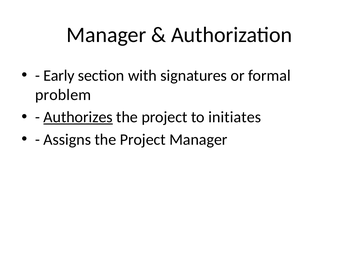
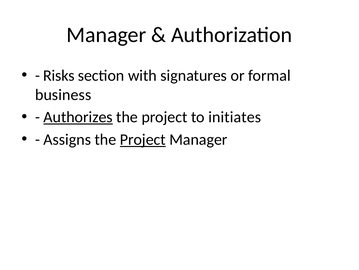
Early: Early -> Risks (59, 75)
problem: problem -> business (63, 94)
Project underline: none -> present (143, 139)
